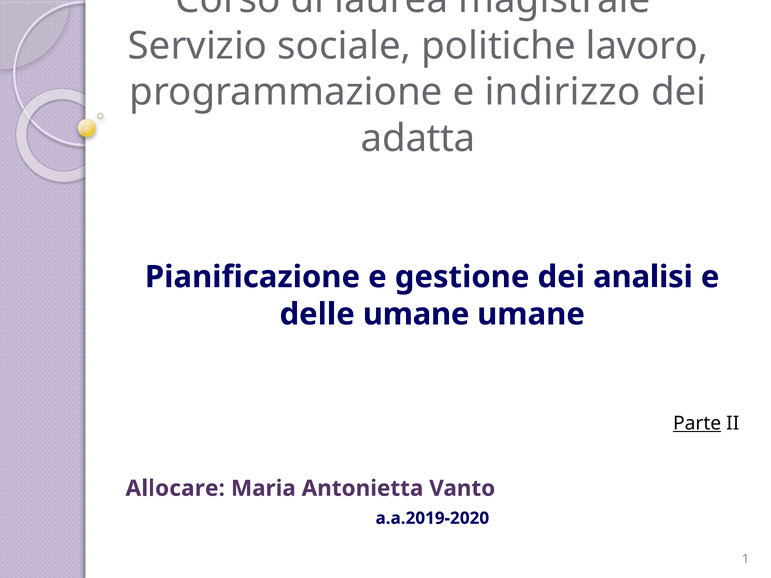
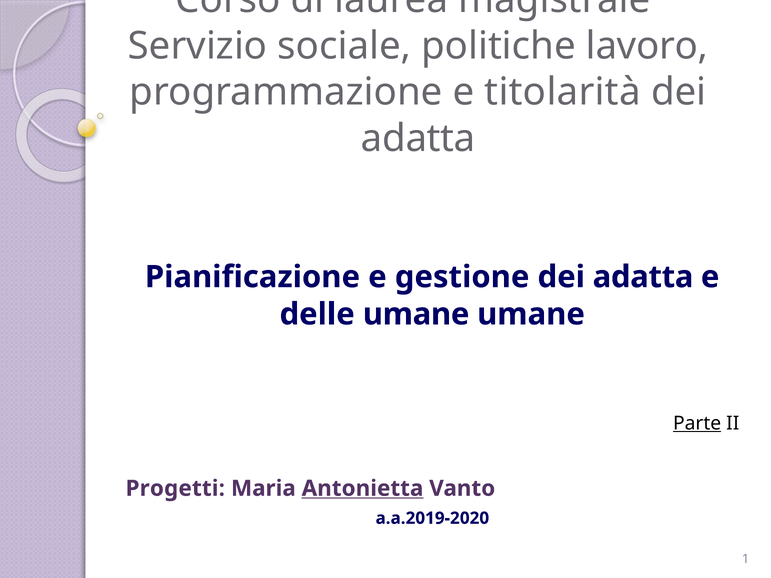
indirizzo: indirizzo -> titolarità (563, 92)
gestione dei analisi: analisi -> adatta (643, 277)
Allocare: Allocare -> Progetti (175, 489)
Antonietta underline: none -> present (363, 489)
